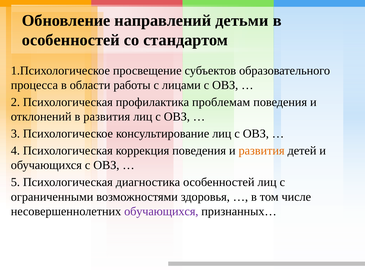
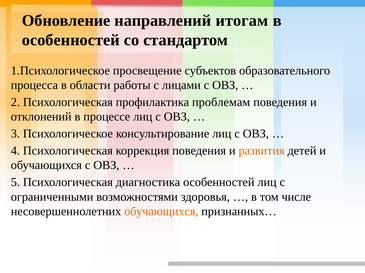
детьми: детьми -> итогам (242, 21)
в развития: развития -> процессе (107, 117)
обучающихся colour: purple -> orange (161, 212)
